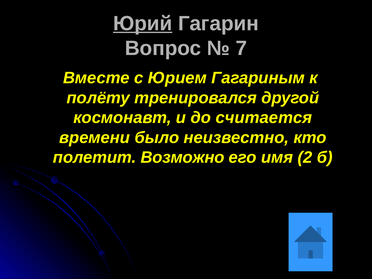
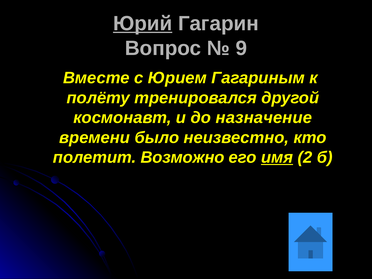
7: 7 -> 9 (241, 48)
считается: считается -> назначение (264, 118)
имя underline: none -> present (277, 157)
